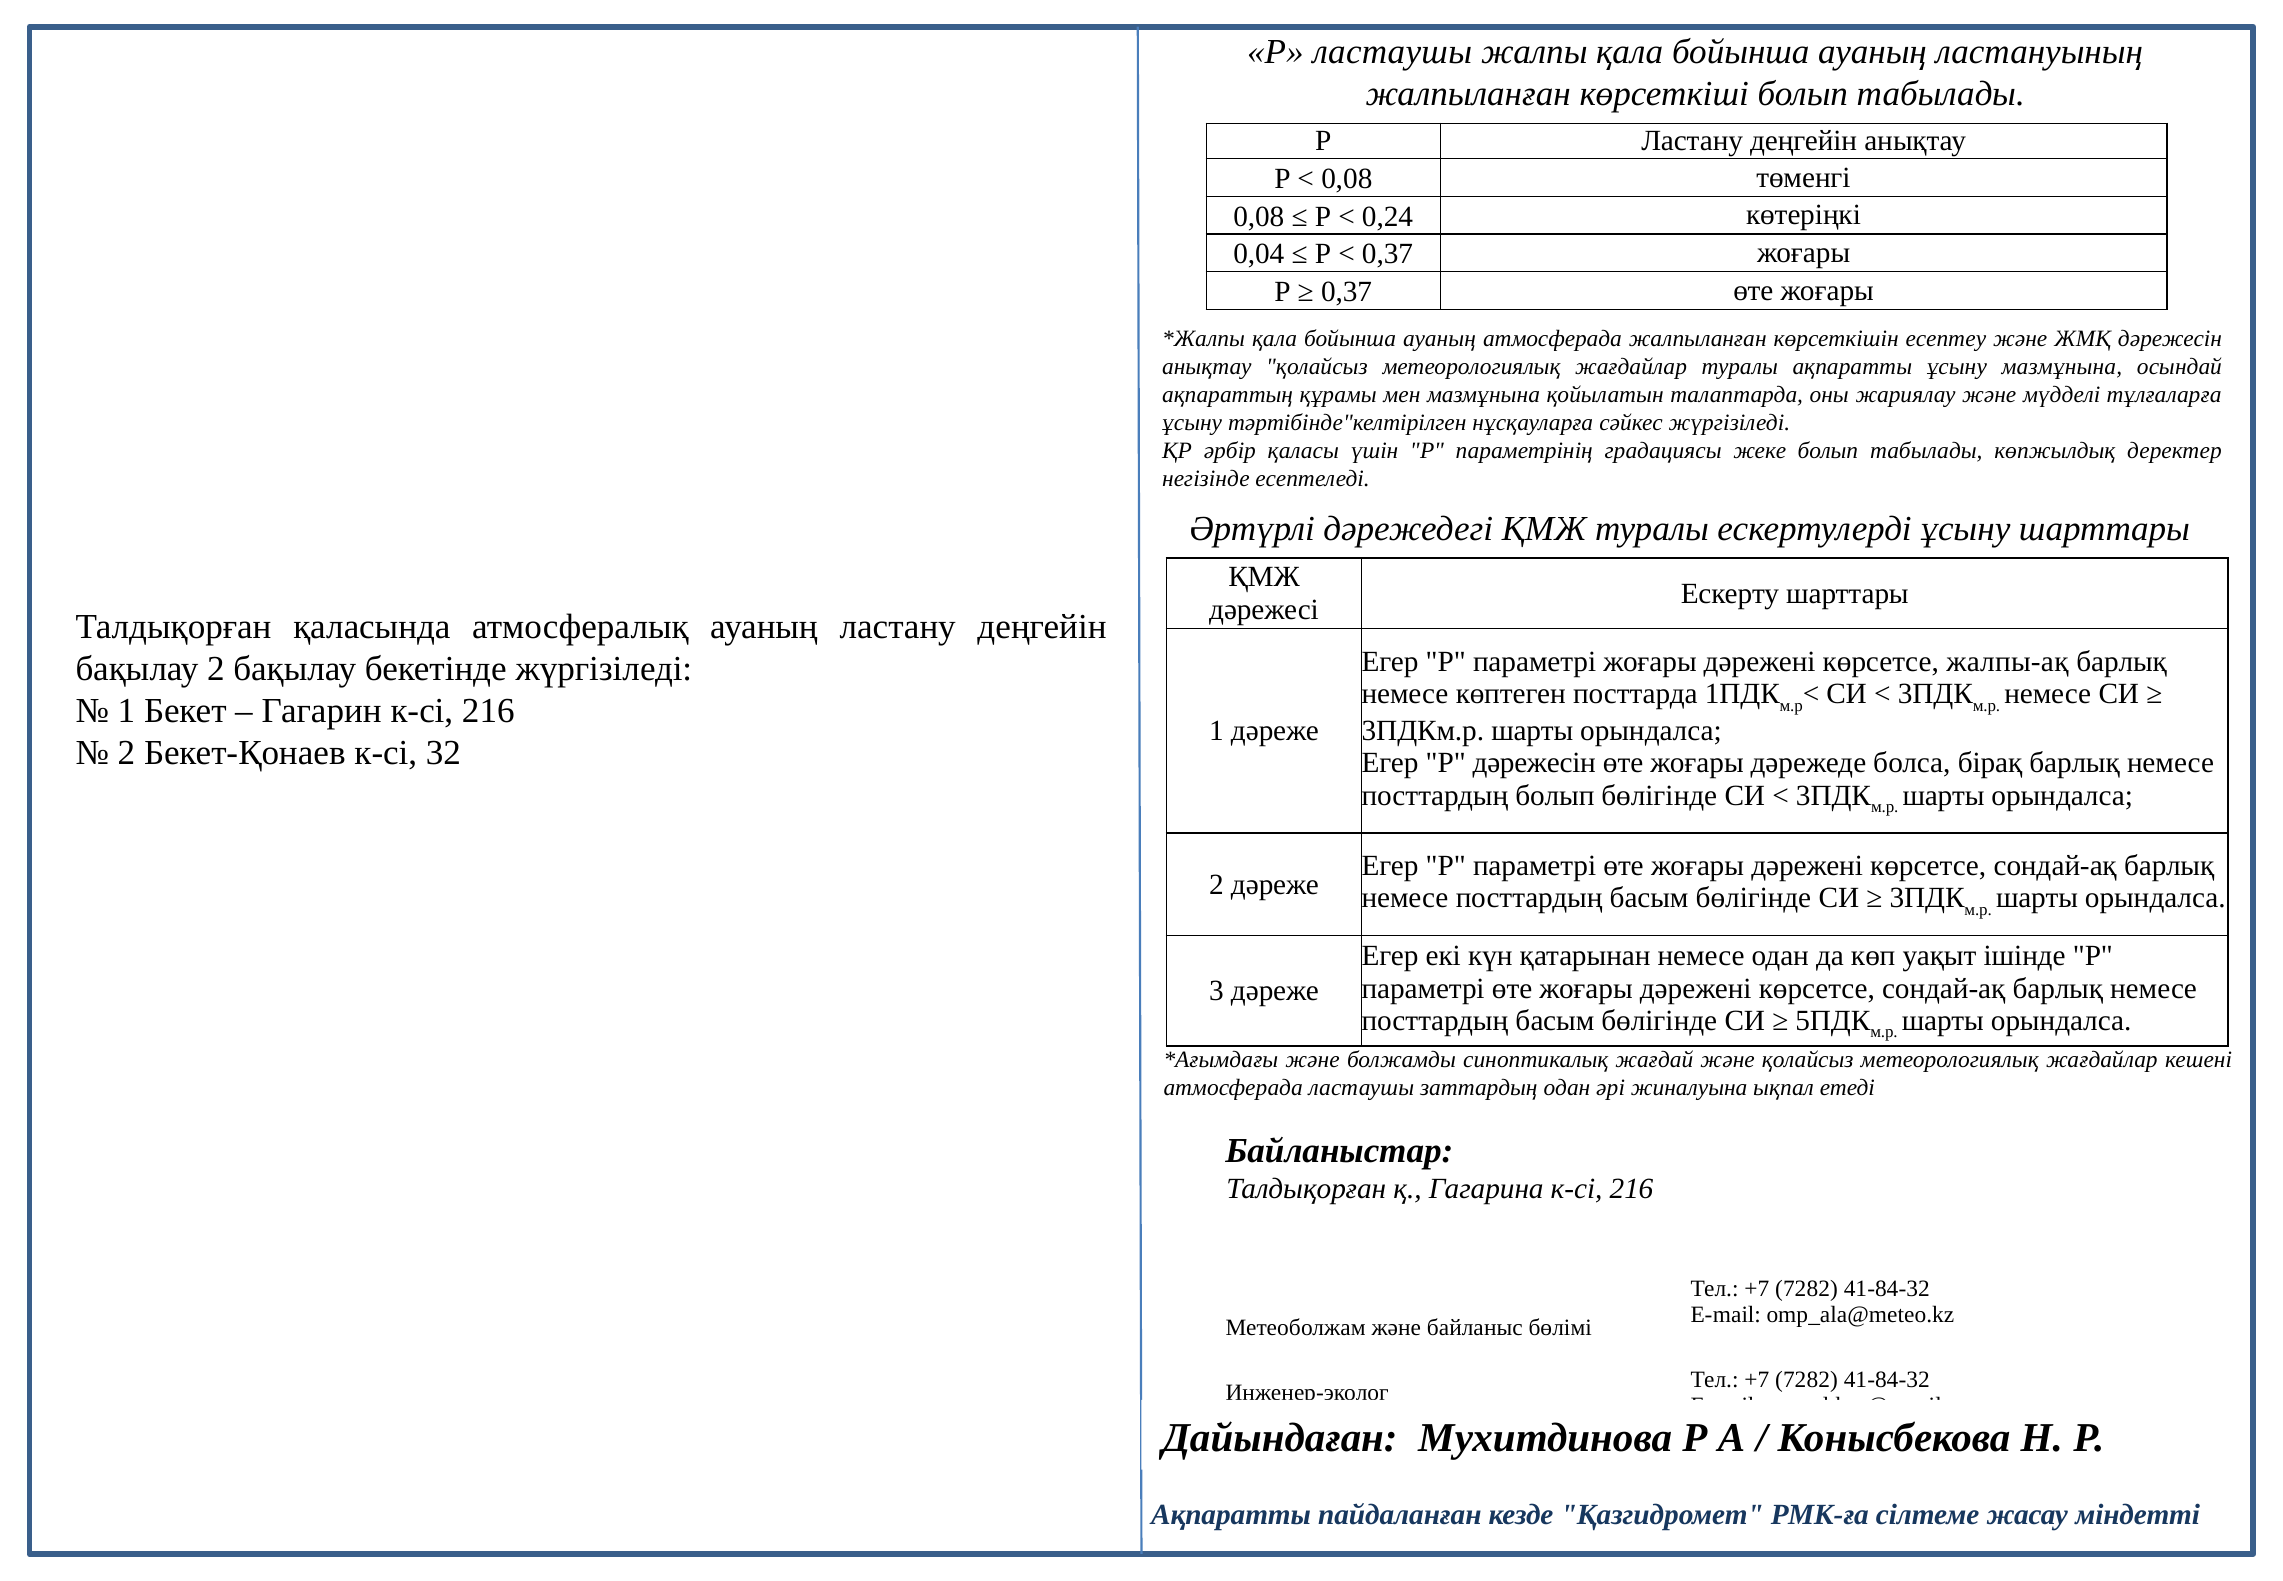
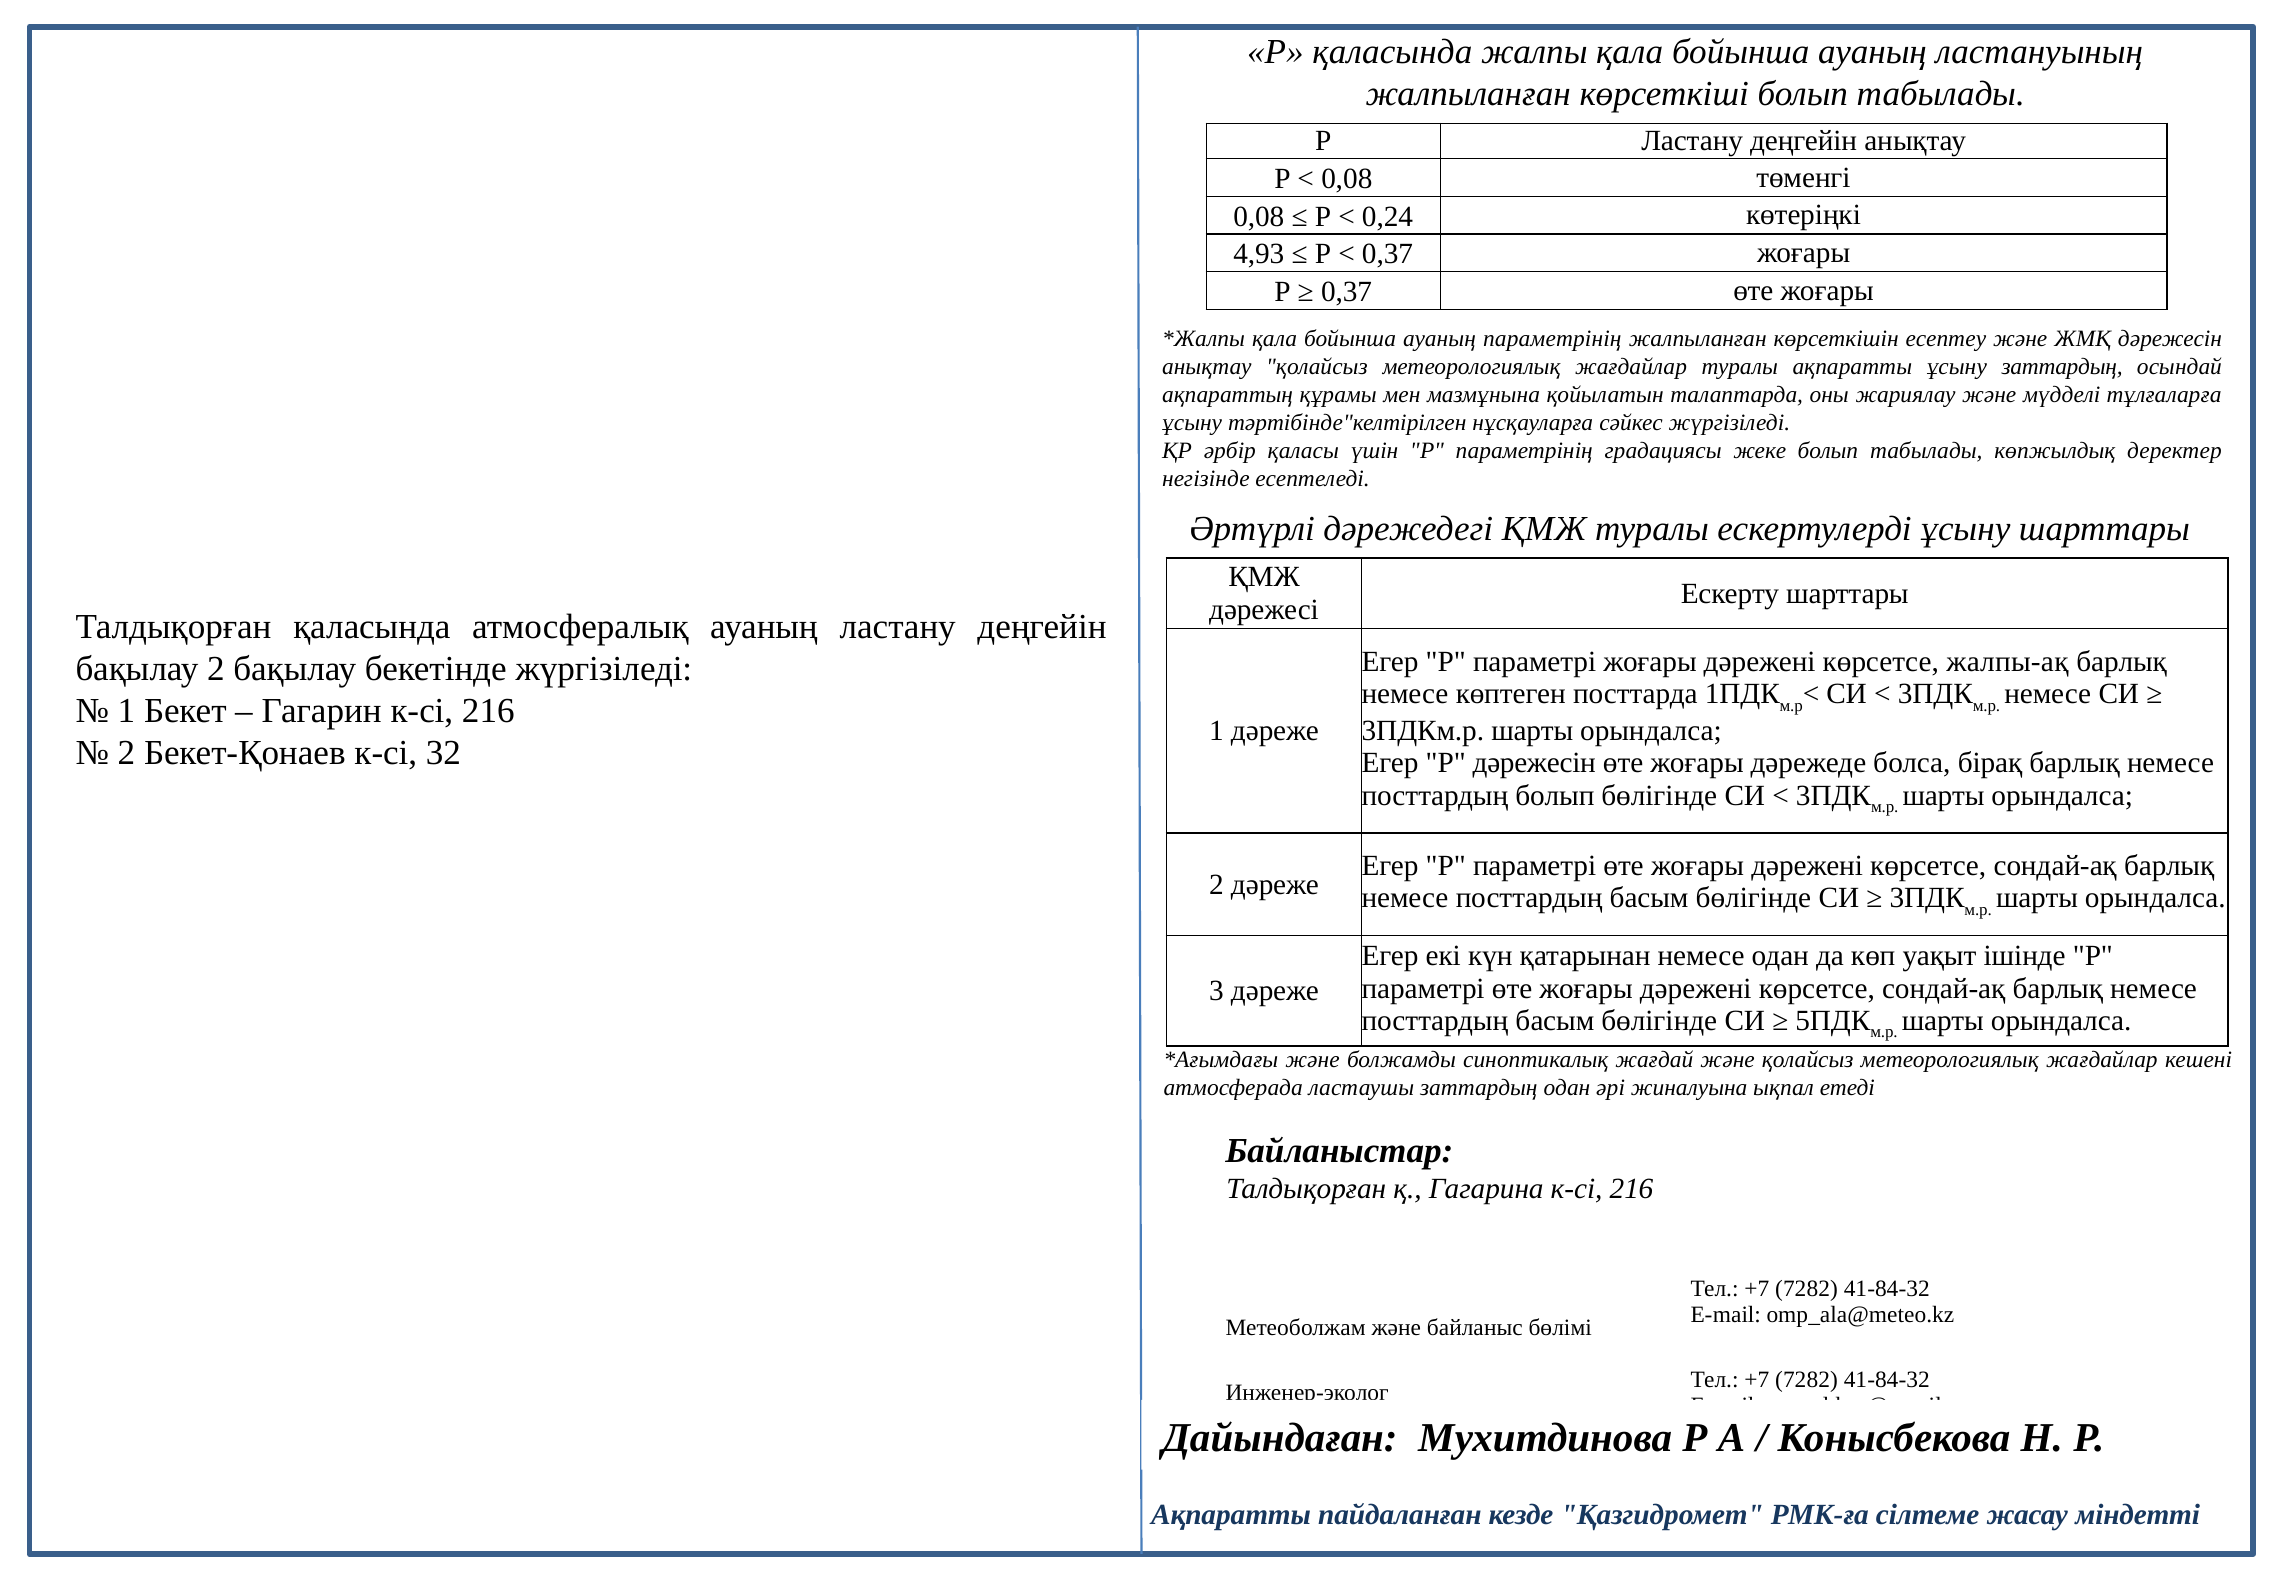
Р ластаушы: ластаушы -> қаласында (1392, 52)
0,04: 0,04 -> 4,93 (1259, 254)
ауаның атмосферада: атмосферада -> параметрінің (1552, 339)
ұсыну мазмұнына: мазмұнына -> заттардың (2062, 367)
